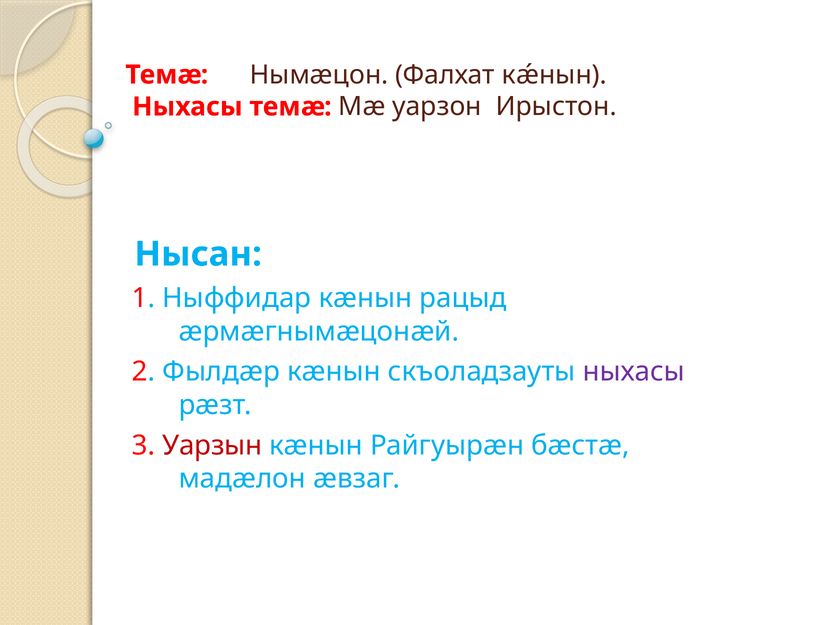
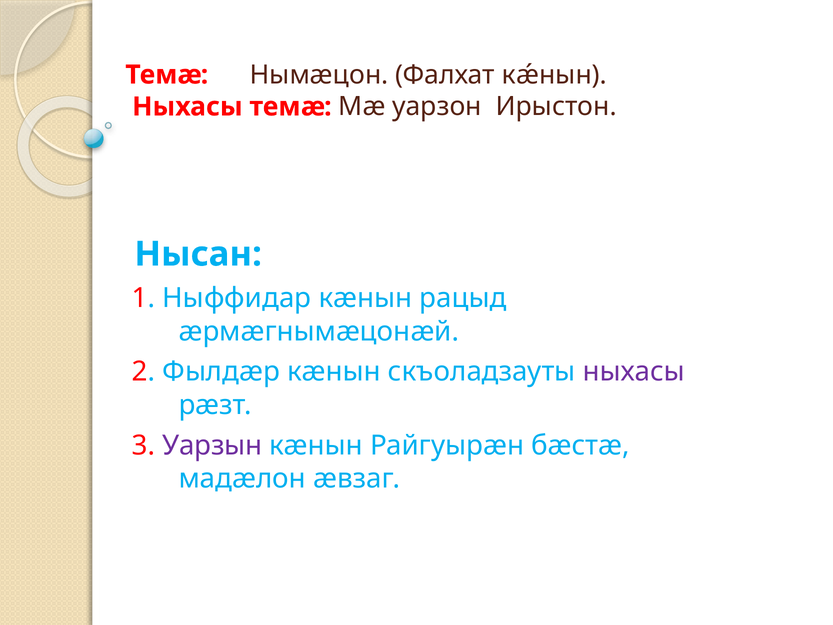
Уарзын colour: red -> purple (212, 445)
